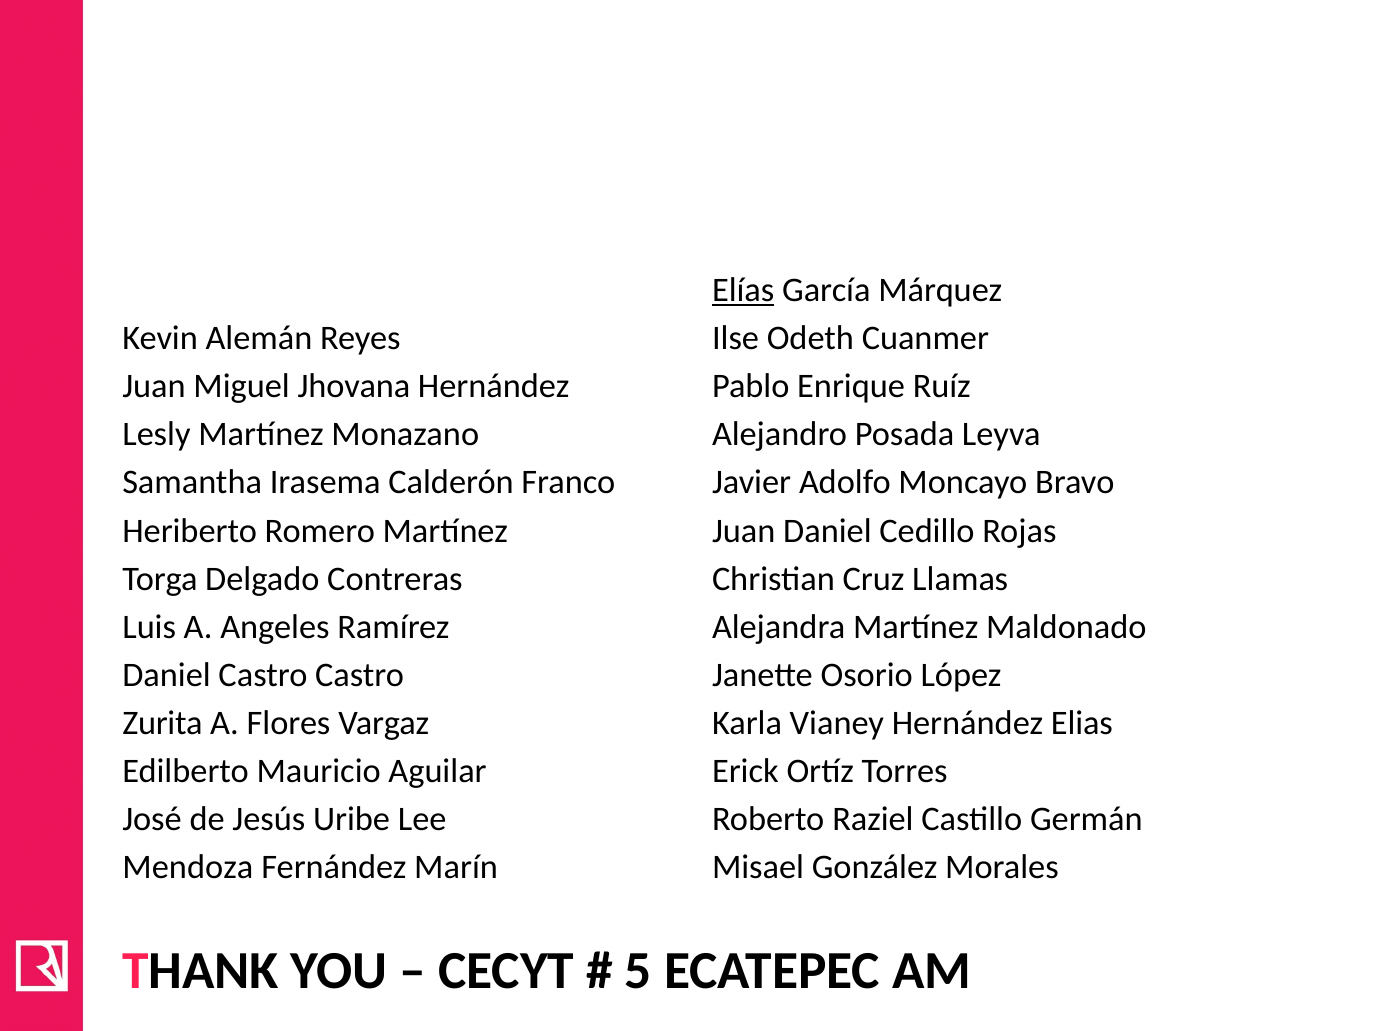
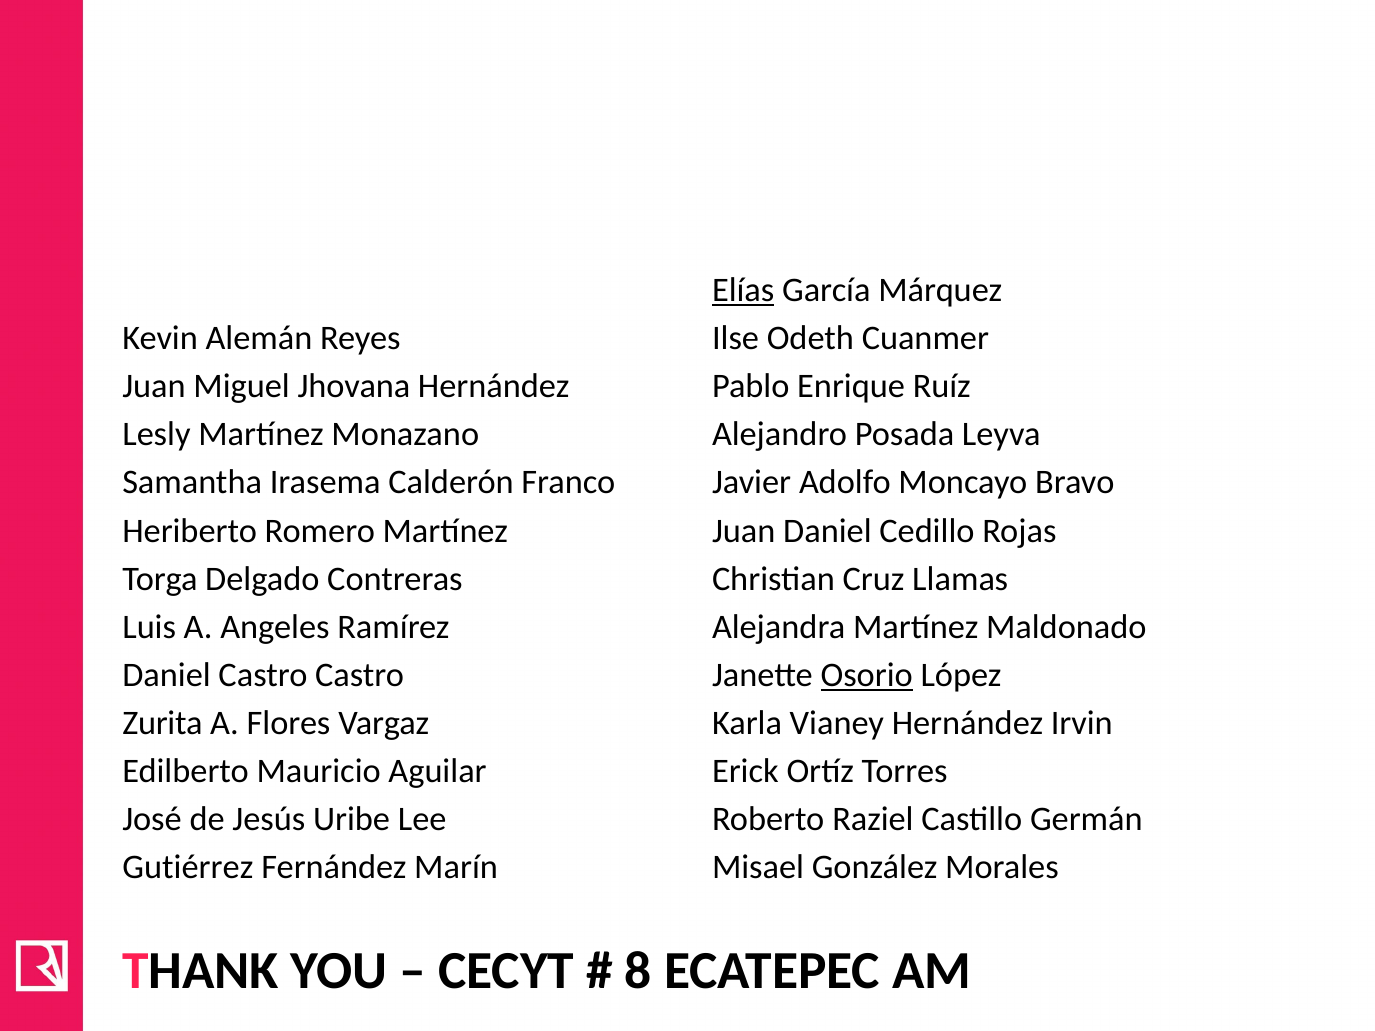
Osorio underline: none -> present (867, 675)
Elias: Elias -> Irvin (1082, 723)
Mendoza: Mendoza -> Gutiérrez (188, 868)
5: 5 -> 8 (638, 971)
